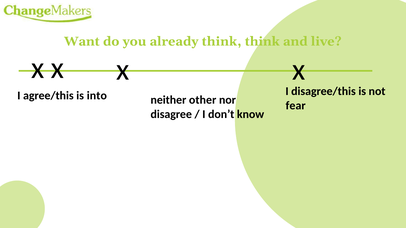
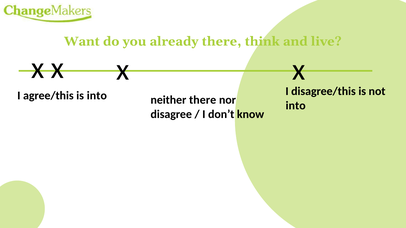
already think: think -> there (222, 41)
neither other: other -> there (203, 100)
fear: fear -> into (296, 106)
